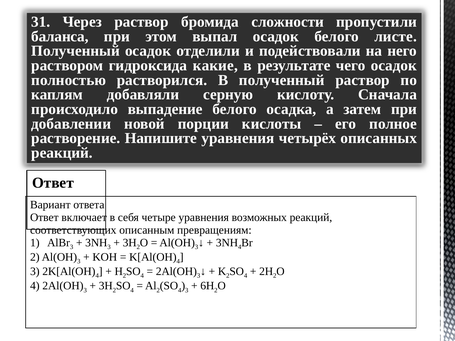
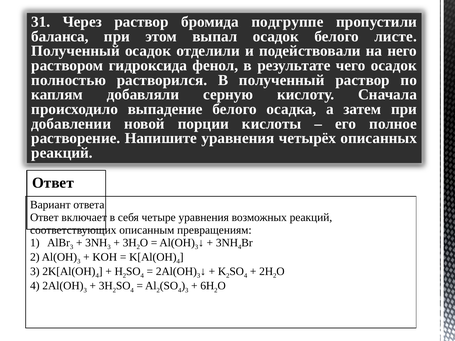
сложности: сложности -> подгруппе (287, 22)
какие: какие -> фенол (215, 66)
